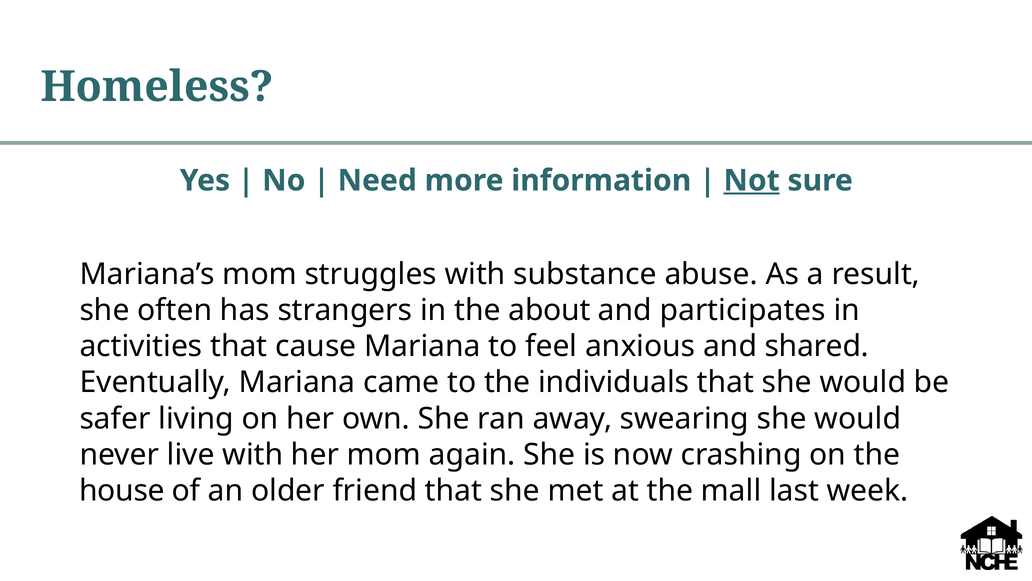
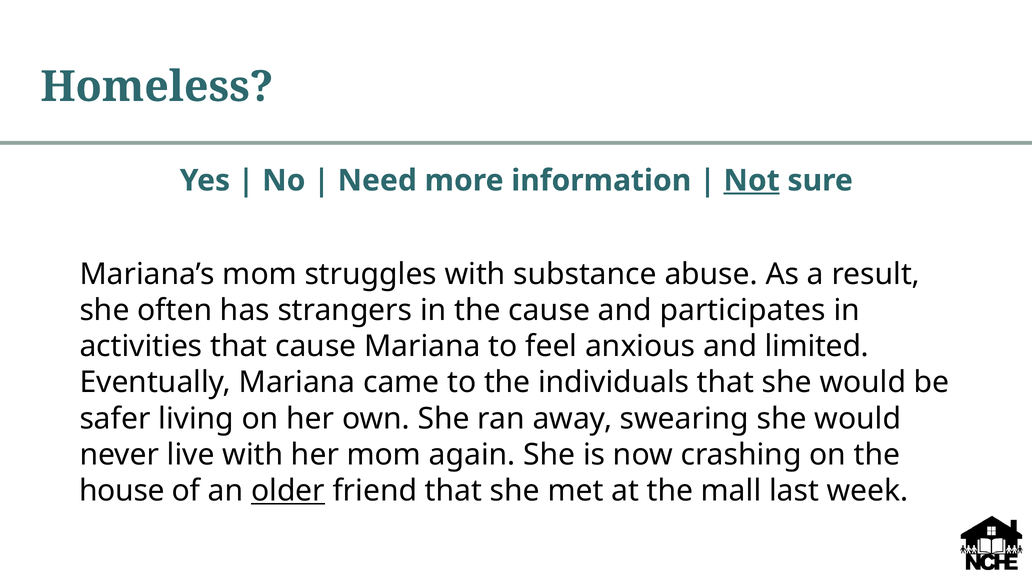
the about: about -> cause (549, 310)
shared: shared -> limited (817, 346)
older underline: none -> present (288, 490)
